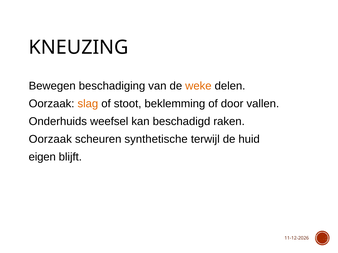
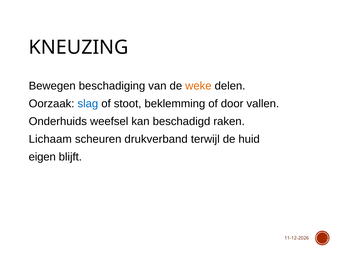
slag colour: orange -> blue (88, 104)
Oorzaak: Oorzaak -> Lichaam (50, 140)
synthetische: synthetische -> drukverband (156, 140)
